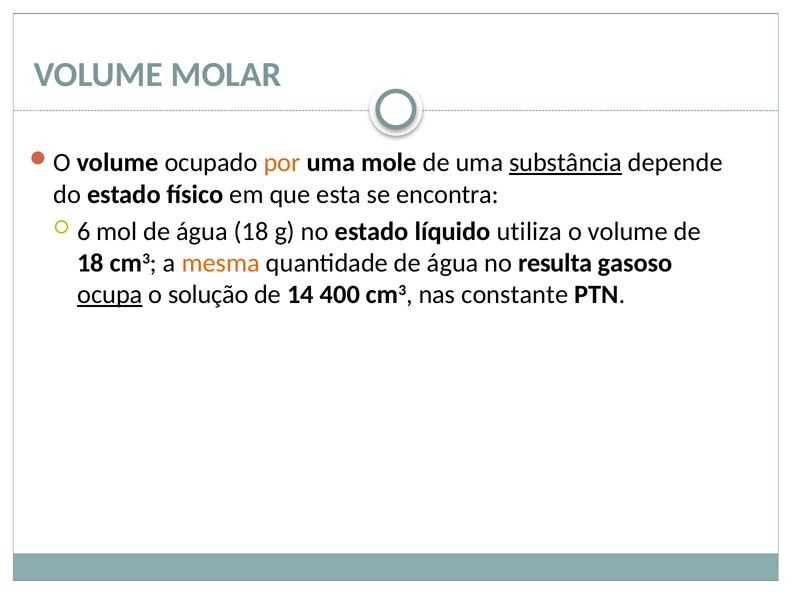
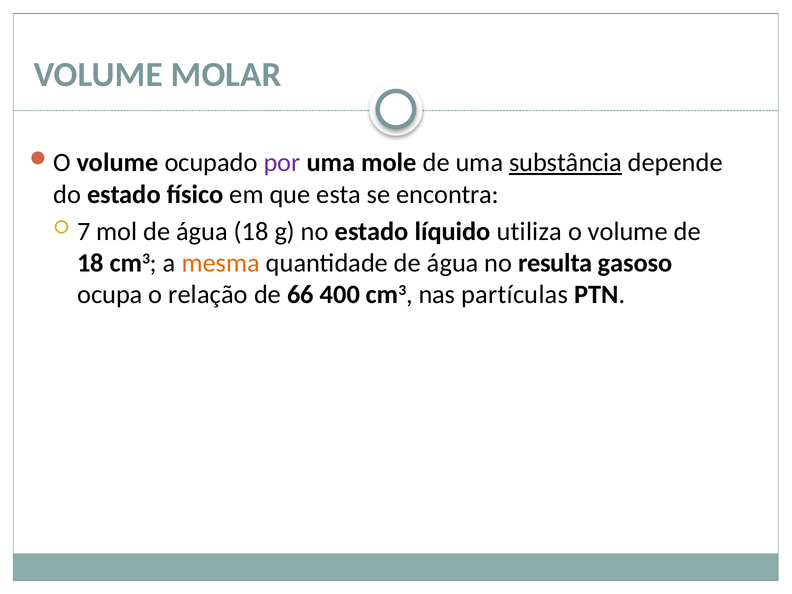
por colour: orange -> purple (282, 163)
6: 6 -> 7 (84, 231)
ocupa underline: present -> none (110, 295)
solução: solução -> relação (208, 295)
14: 14 -> 66 (300, 295)
constante: constante -> partículas (515, 295)
